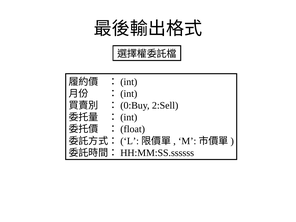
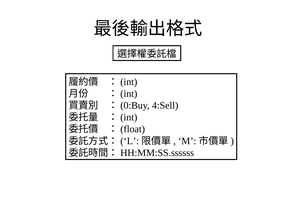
2:Sell: 2:Sell -> 4:Sell (165, 105)
